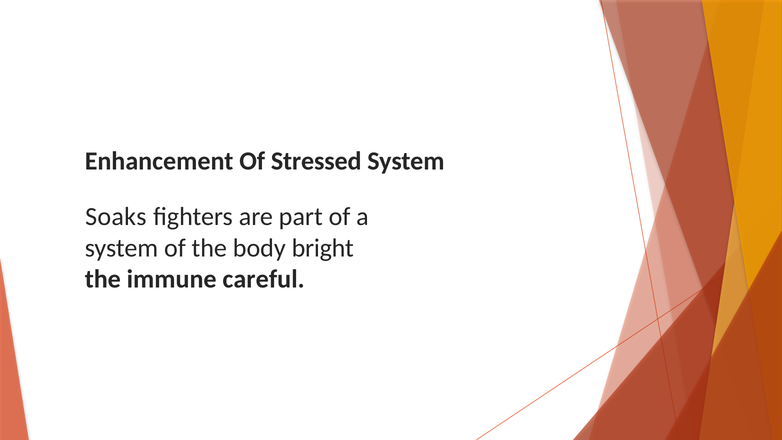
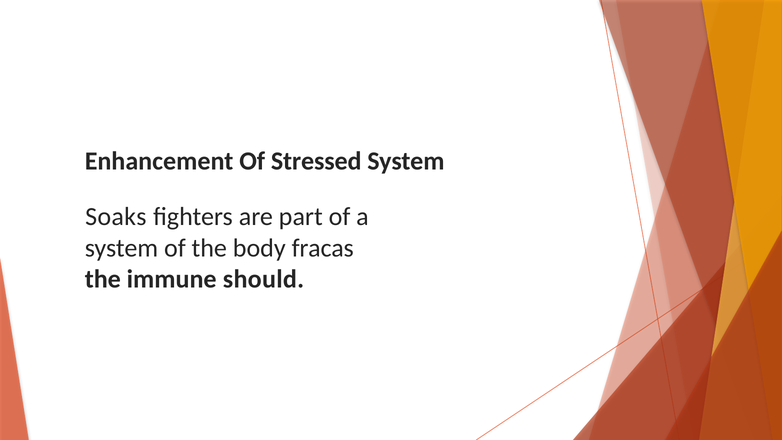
bright: bright -> fracas (323, 248)
careful: careful -> should (263, 279)
